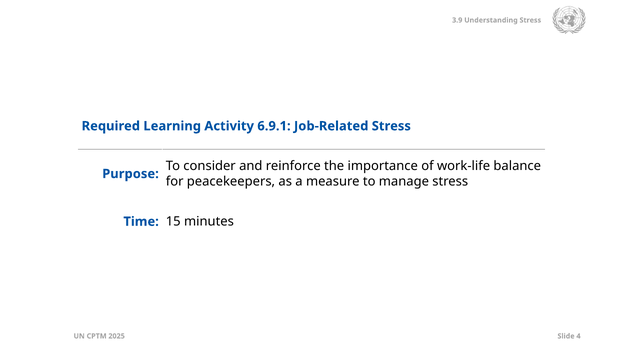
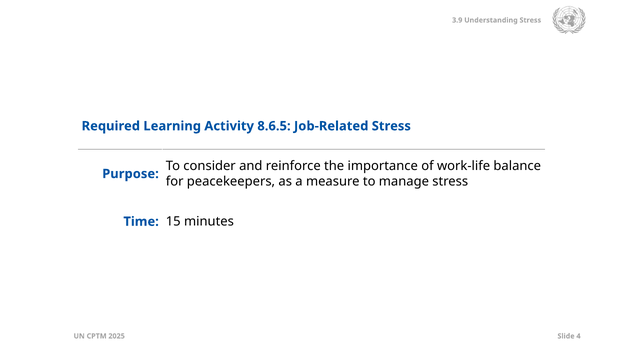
6.9.1: 6.9.1 -> 8.6.5 (274, 126)
